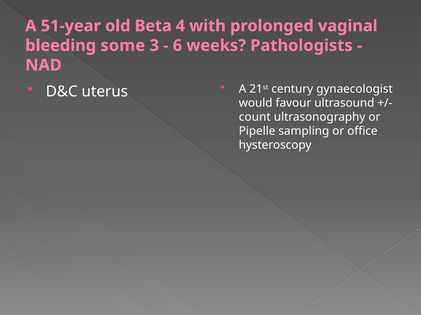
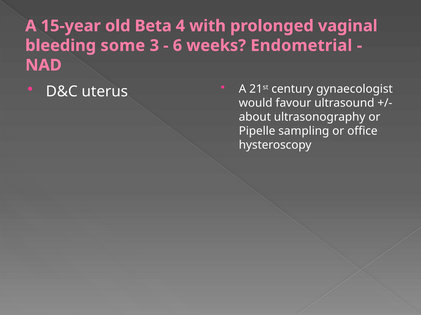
51-year: 51-year -> 15-year (71, 26)
Pathologists: Pathologists -> Endometrial (301, 46)
count: count -> about (255, 117)
